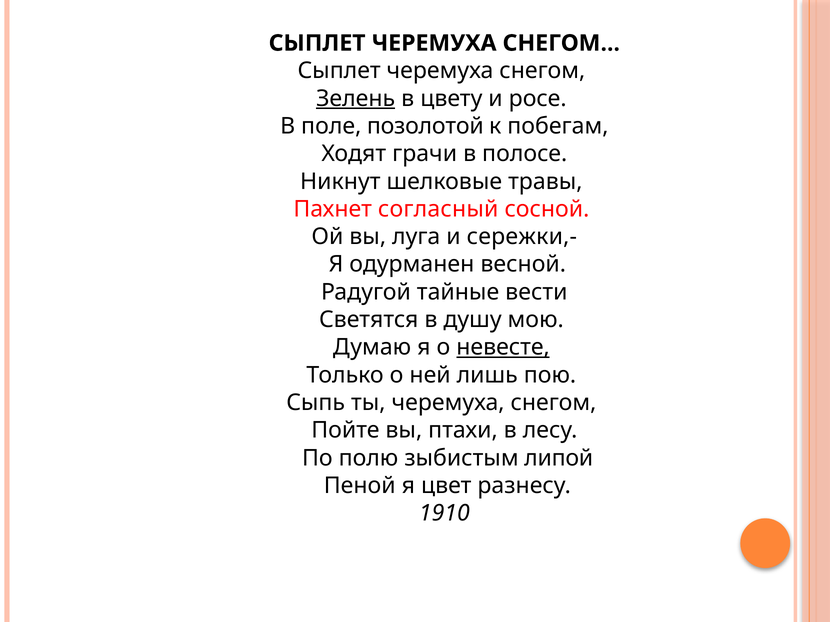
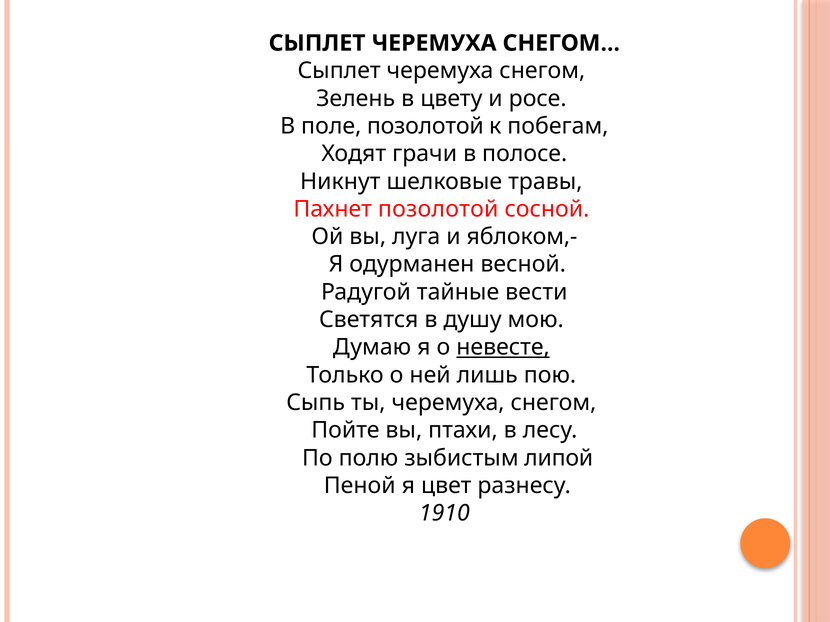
Зелень underline: present -> none (356, 99)
Пахнет согласный: согласный -> позолотой (438, 209)
сережки,-: сережки,- -> яблоком,- (522, 237)
